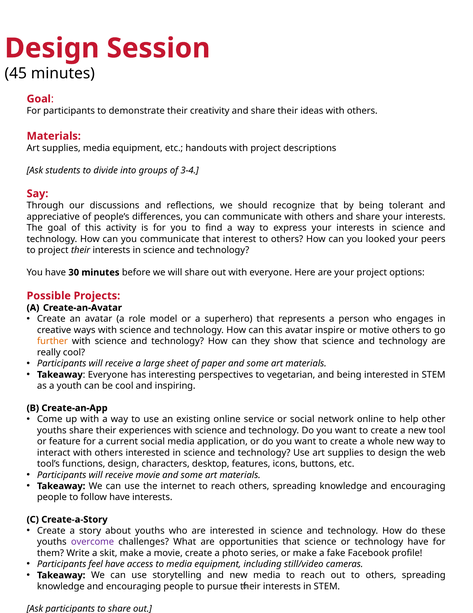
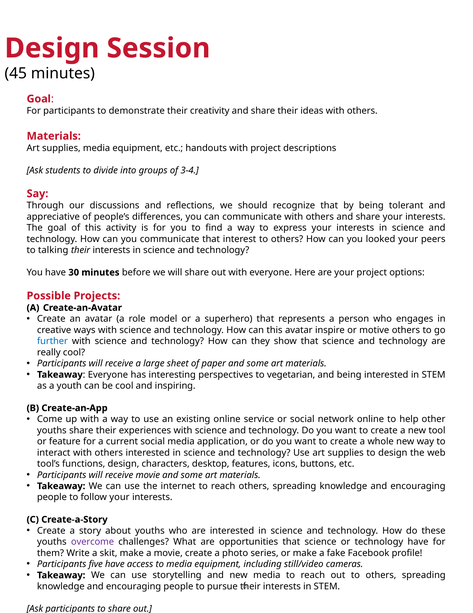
to project: project -> talking (53, 250)
further colour: orange -> blue (52, 341)
follow have: have -> your (119, 497)
feel: feel -> five (96, 563)
